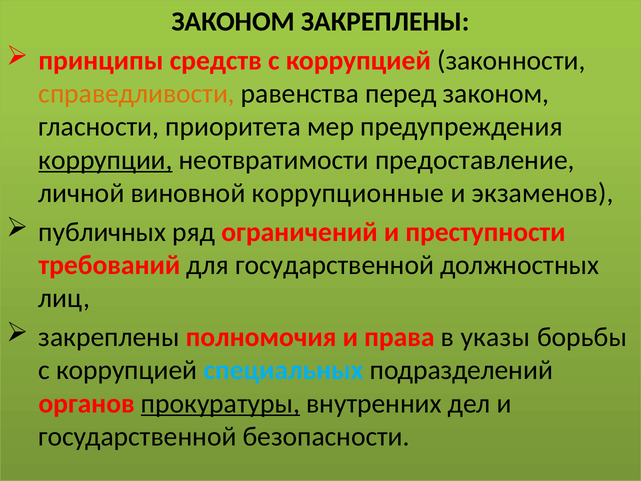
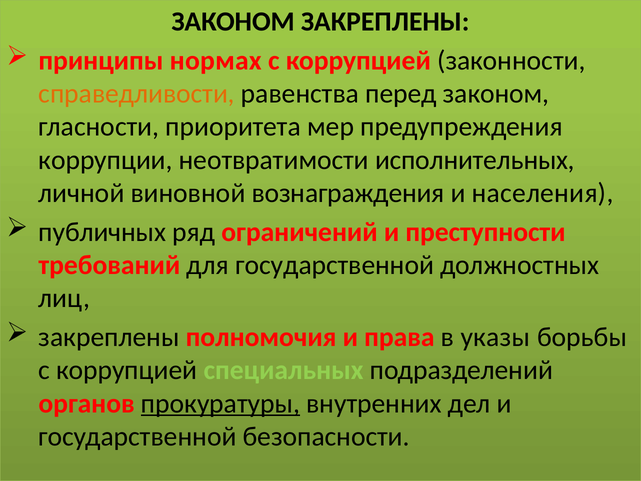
средств: средств -> нормах (216, 61)
коррупции underline: present -> none (106, 160)
предоставление: предоставление -> исполнительных (475, 160)
коррупционные: коррупционные -> вознаграждения (348, 193)
экзаменов: экзаменов -> населения (543, 193)
специальных colour: light blue -> light green (284, 370)
